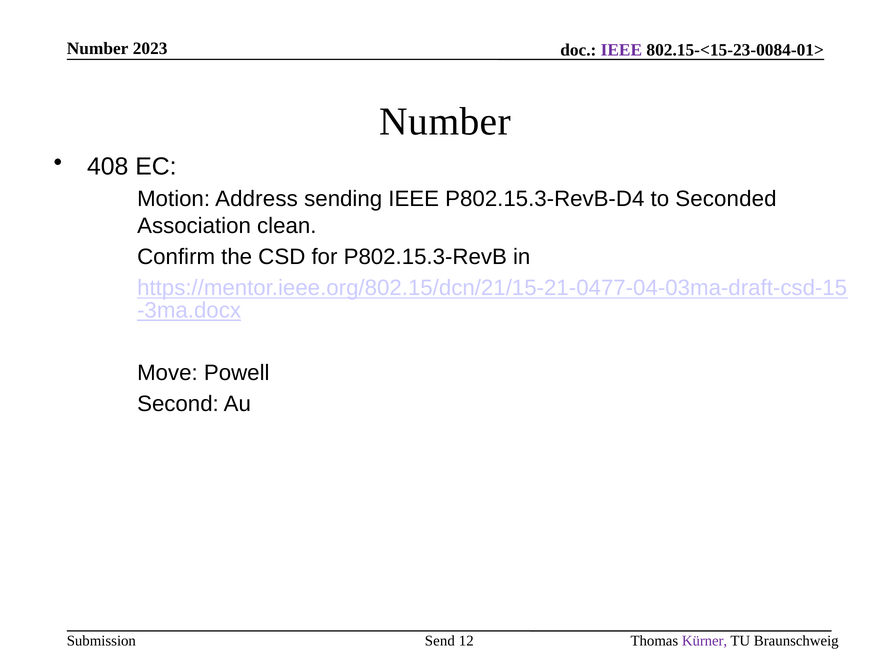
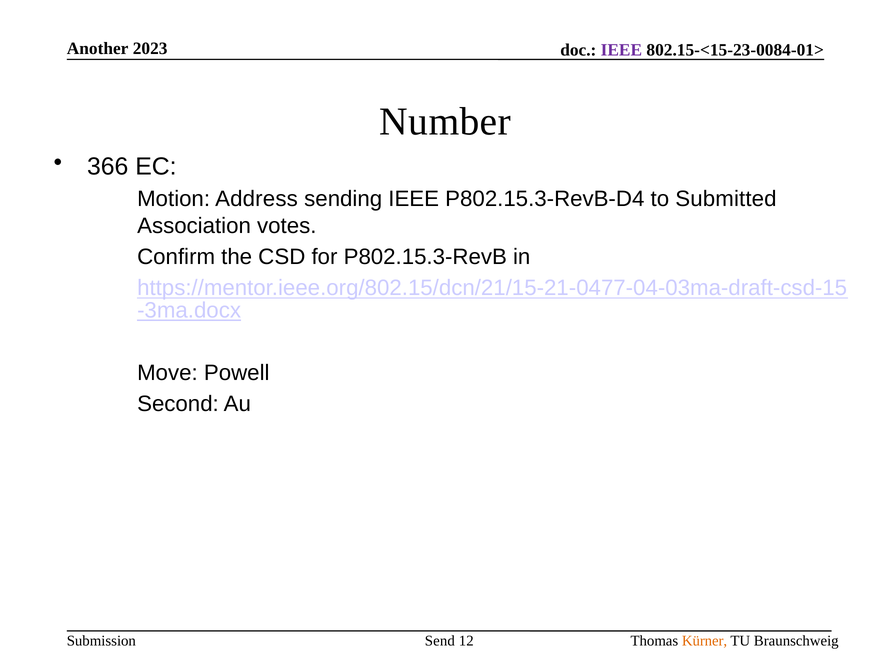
Number: Number -> Another (98, 49)
408: 408 -> 366 (108, 167)
Seconded: Seconded -> Submitted (726, 199)
clean: clean -> votes (287, 226)
Kürner colour: purple -> orange (705, 641)
